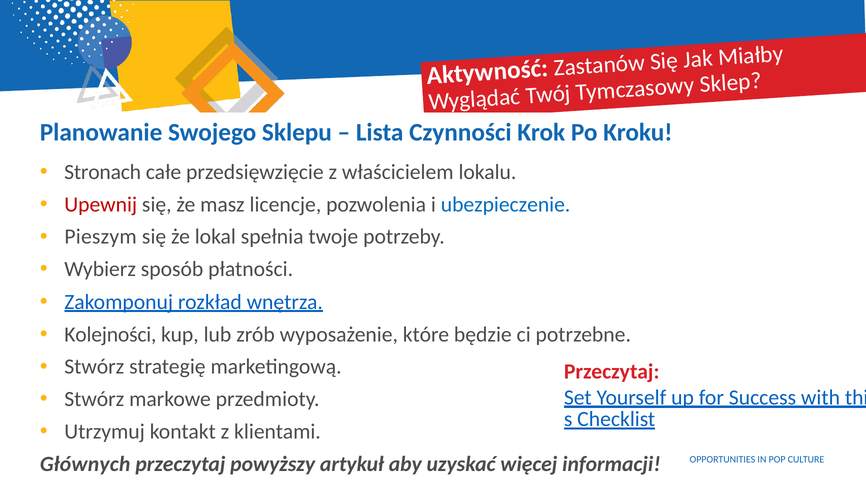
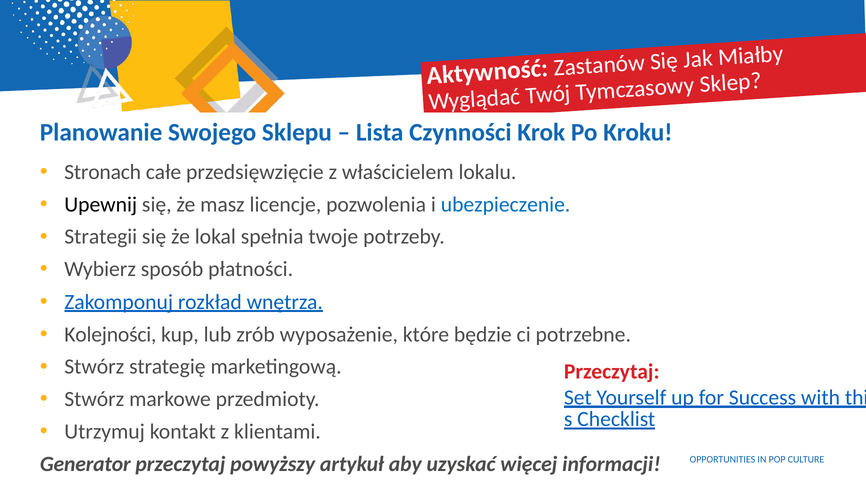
Upewnij colour: red -> black (101, 204)
Pieszym: Pieszym -> Strategii (101, 237)
Głównych: Głównych -> Generator (85, 464)
